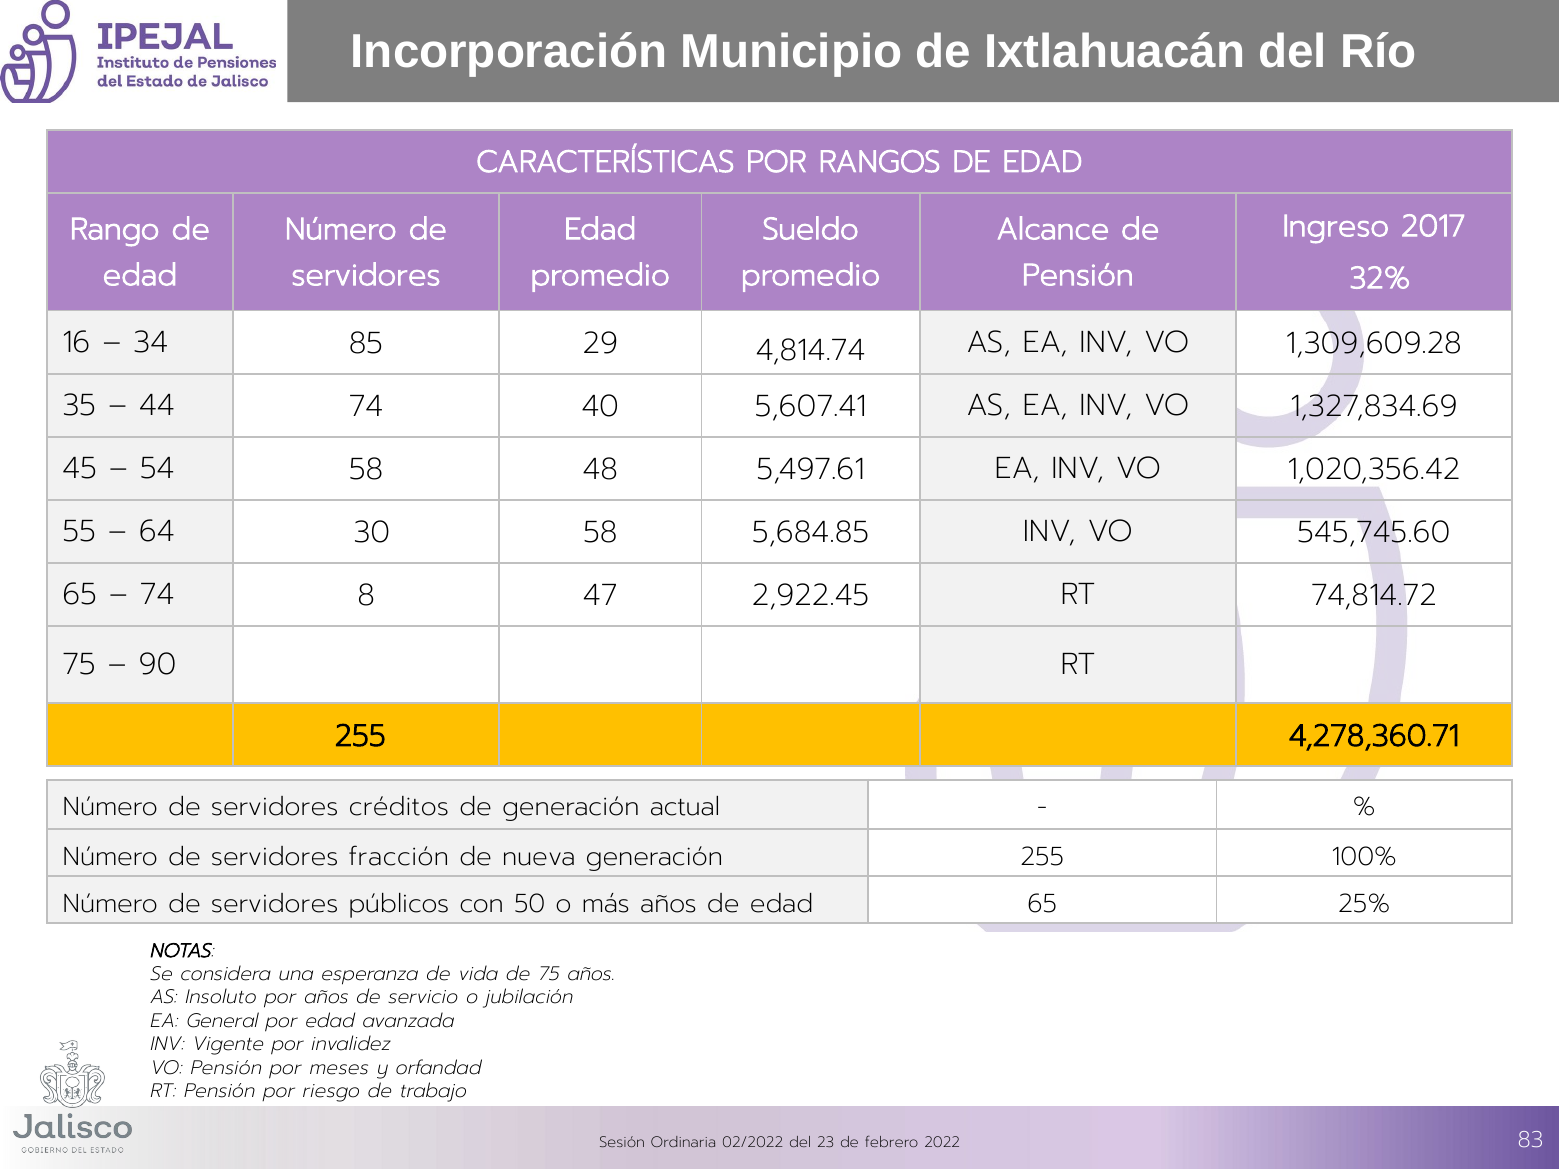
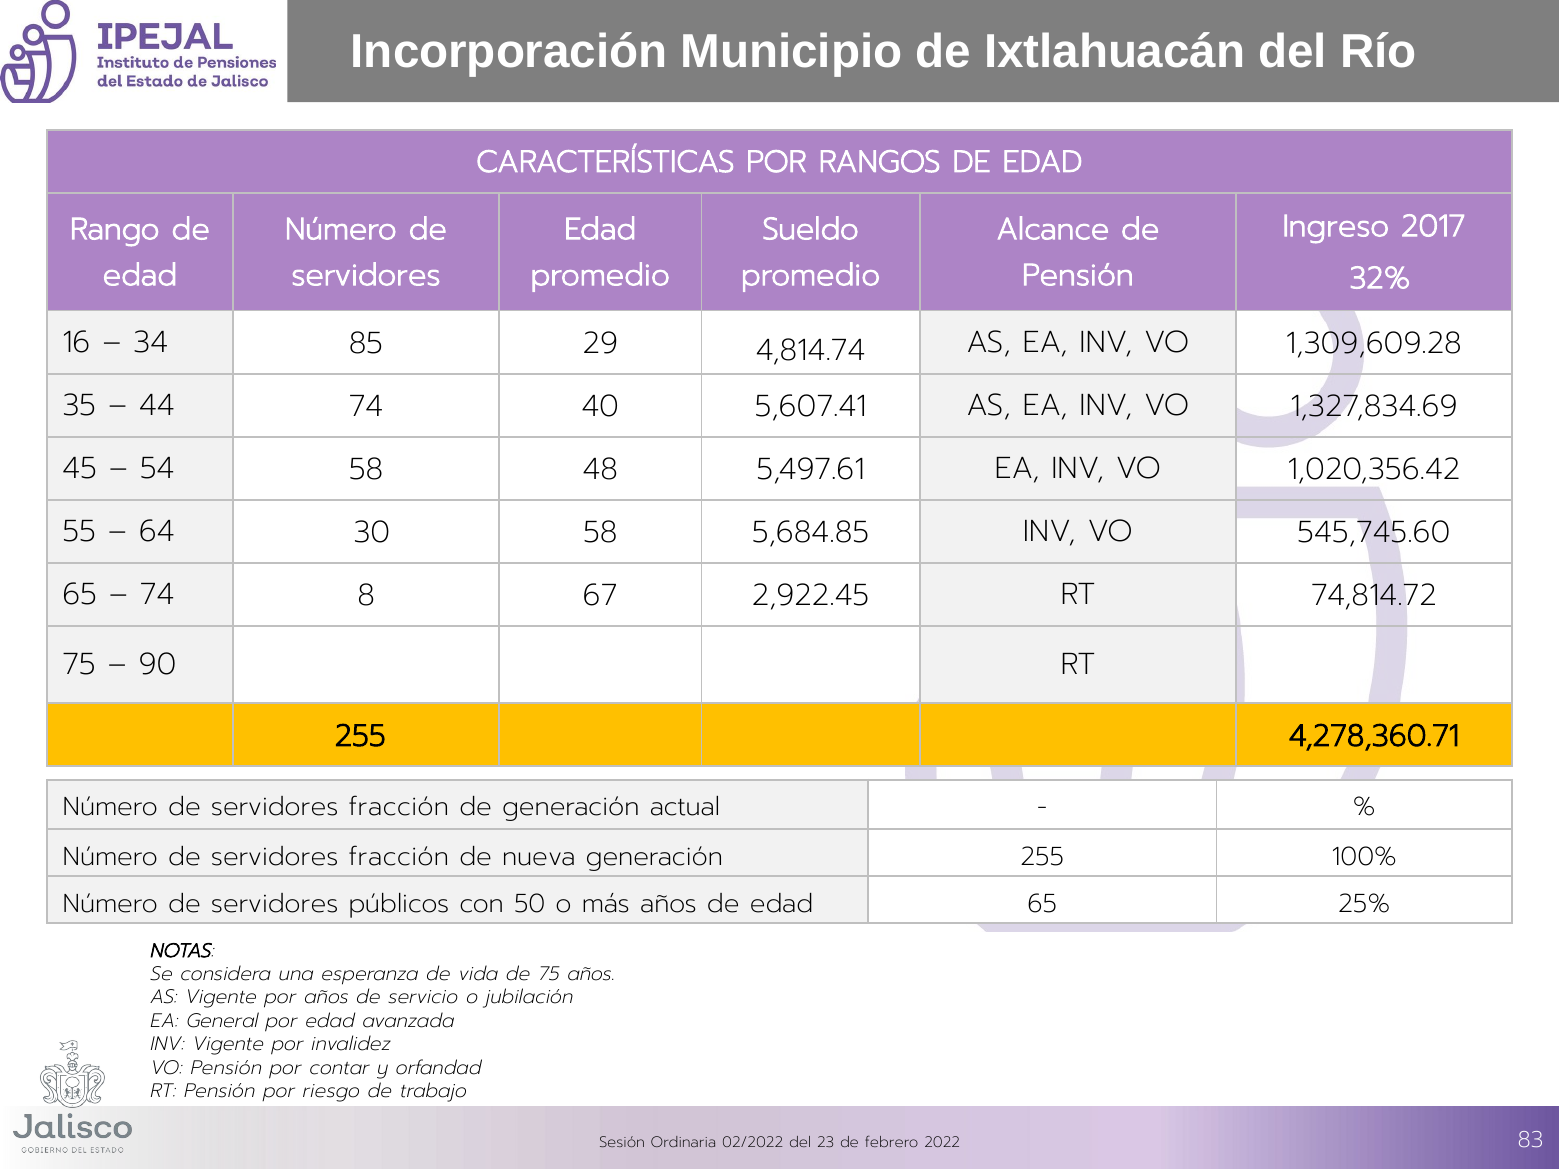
47: 47 -> 67 (600, 595)
créditos: créditos -> fracción (399, 808)
AS Insoluto: Insoluto -> Vigente (221, 998)
meses: meses -> contar (340, 1068)
